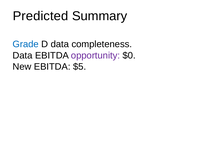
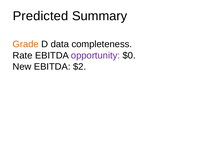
Grade colour: blue -> orange (26, 44)
Data: Data -> Rate (23, 56)
$5: $5 -> $2 (80, 67)
